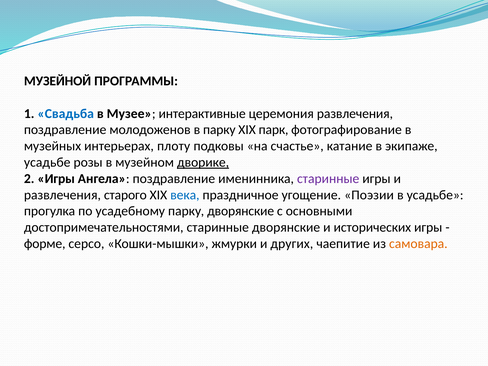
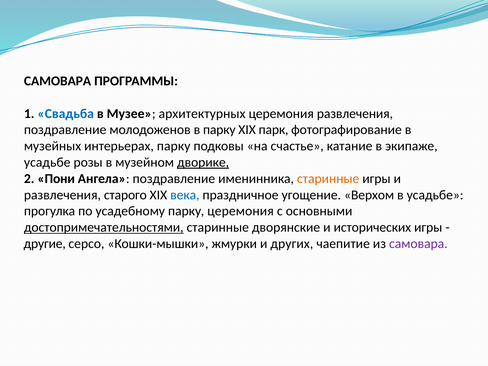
МУЗЕЙНОЙ: МУЗЕЙНОЙ -> САМОВАРА (58, 81)
интерактивные: интерактивные -> архитектурных (202, 114)
интерьерах плоту: плоту -> парку (174, 146)
2 Игры: Игры -> Пони (56, 179)
старинные colour: purple -> orange (328, 179)
Поэзии: Поэзии -> Верхом (369, 195)
парку дворянские: дворянские -> церемония (241, 211)
достопримечательностями underline: none -> present (104, 227)
форме: форме -> другие (45, 244)
самовара colour: orange -> purple (418, 244)
